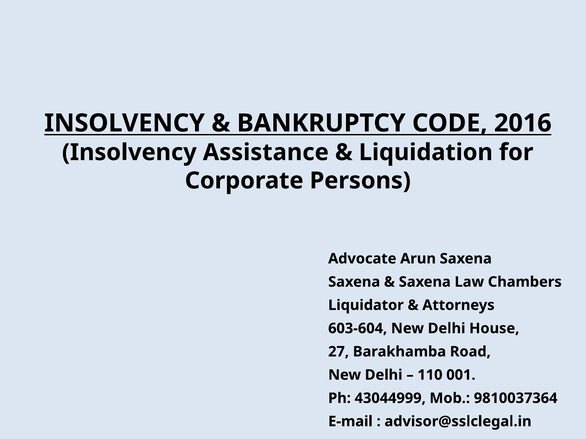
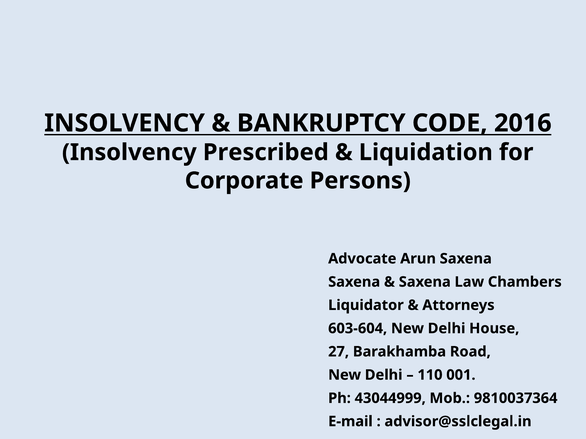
Assistance: Assistance -> Prescribed (266, 153)
